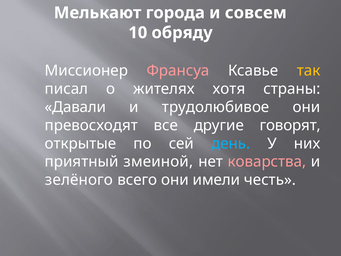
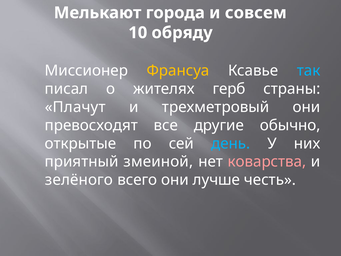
Франсуа colour: pink -> yellow (178, 71)
так colour: yellow -> light blue (309, 71)
хотя: хотя -> герб (229, 89)
Давали: Давали -> Плачут (75, 107)
трудолюбивое: трудолюбивое -> трехметровый (216, 107)
говорят: говорят -> обычно (290, 125)
имели: имели -> лучше (216, 180)
